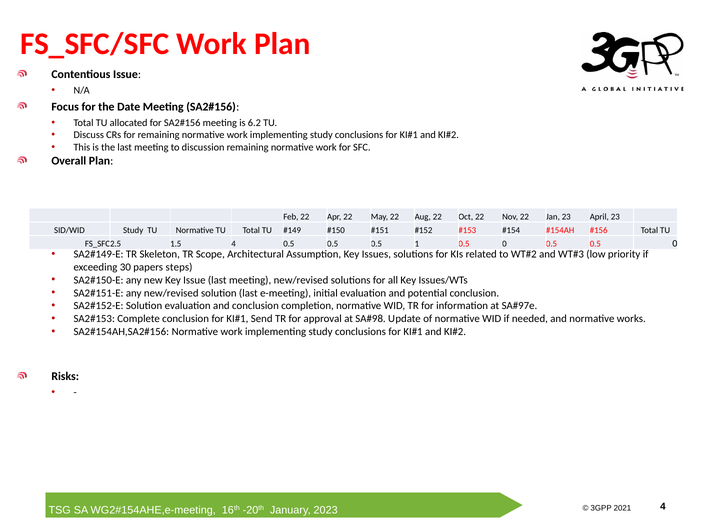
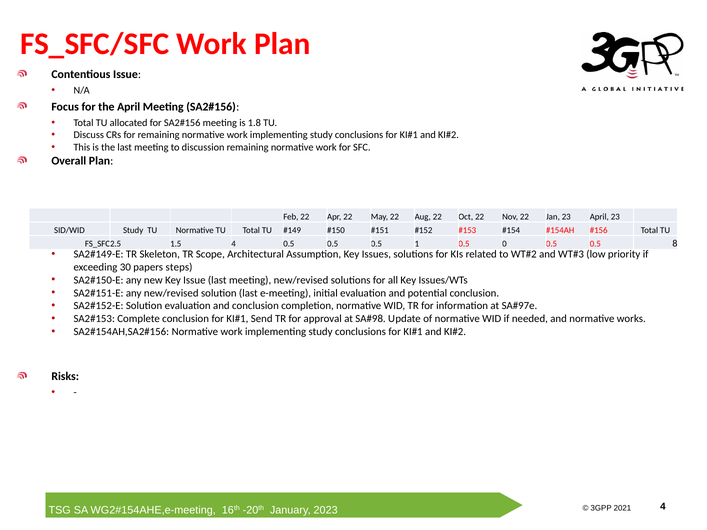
the Date: Date -> April (129, 107)
6.2: 6.2 -> 1.8 (254, 123)
0.5 0.5 0: 0 -> 8 (675, 243)
